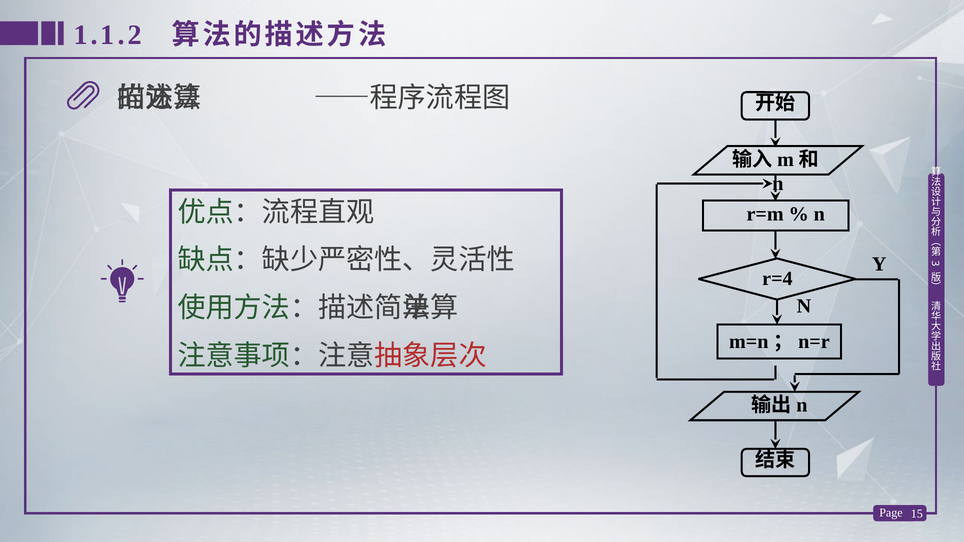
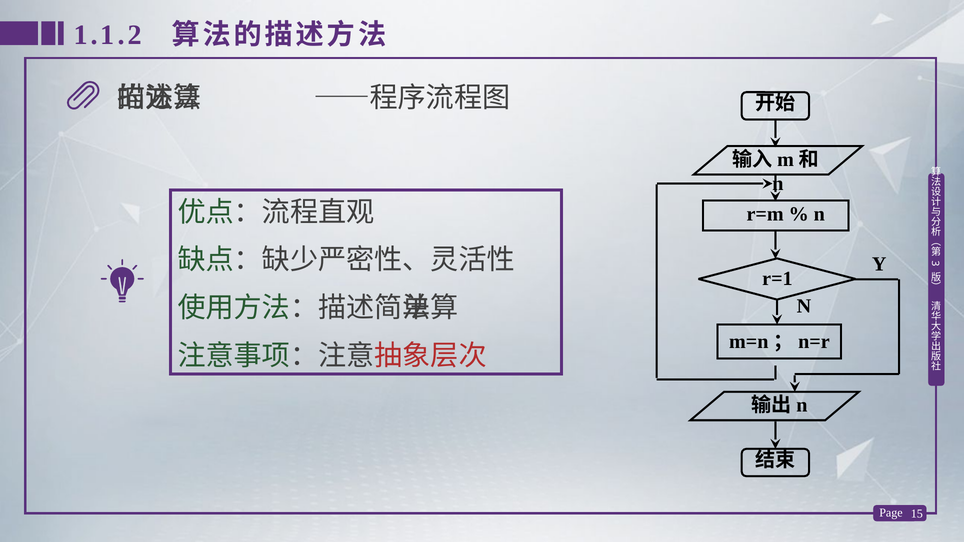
r=4: r=4 -> r=1 (777, 279)
